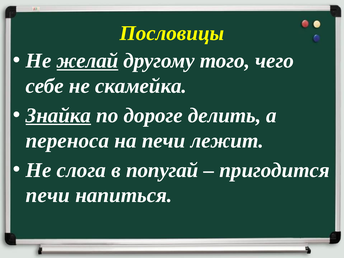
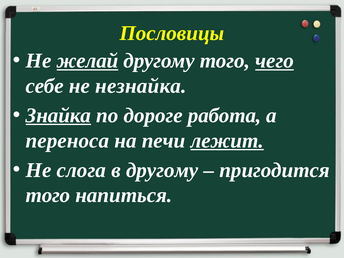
чего underline: none -> present (274, 61)
скамейка: скамейка -> незнайка (141, 86)
делить: делить -> работа (225, 115)
лежит underline: none -> present (227, 141)
в попугай: попугай -> другому (162, 170)
печи: печи -> того (48, 195)
